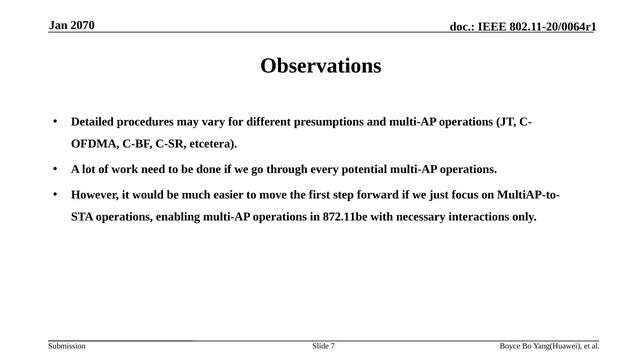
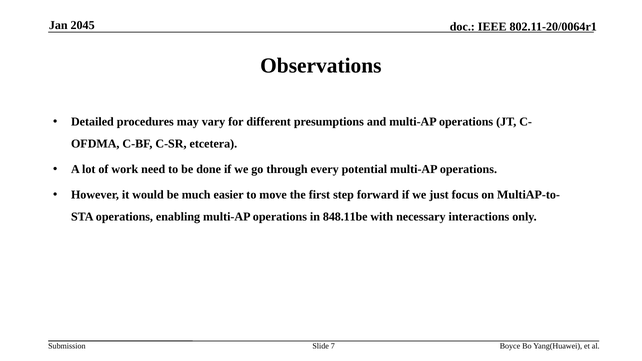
2070: 2070 -> 2045 (83, 26)
872.11be: 872.11be -> 848.11be (345, 217)
